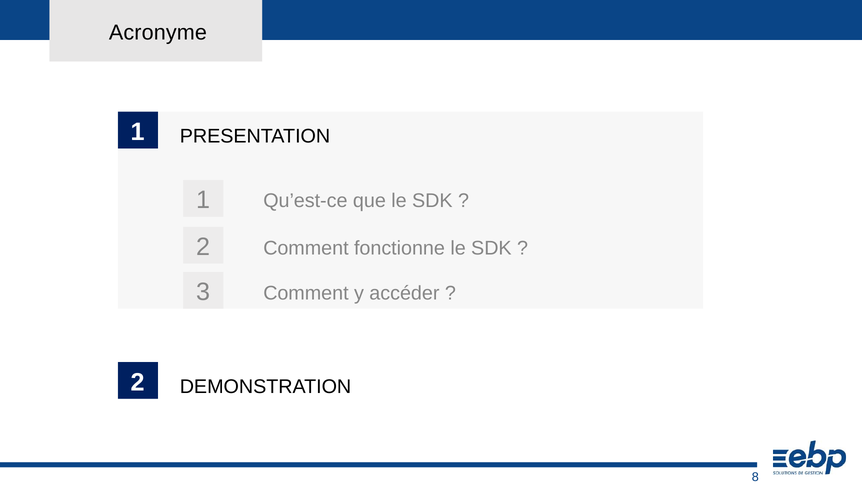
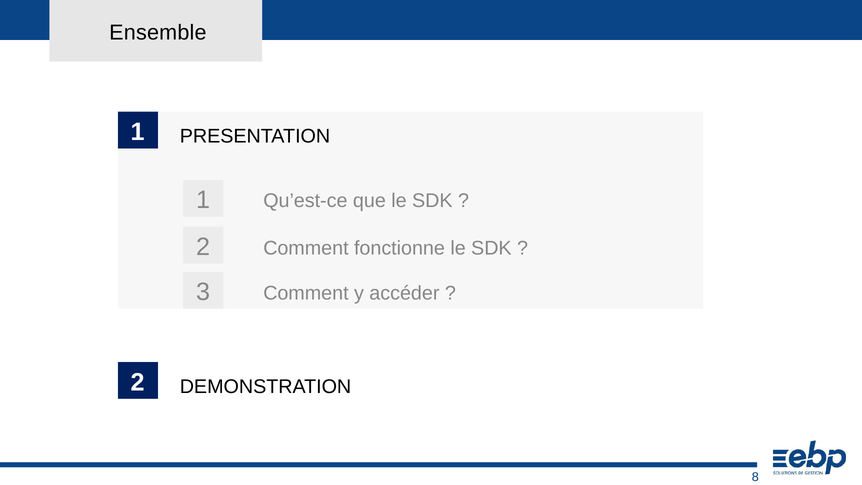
Acronyme: Acronyme -> Ensemble (158, 33)
